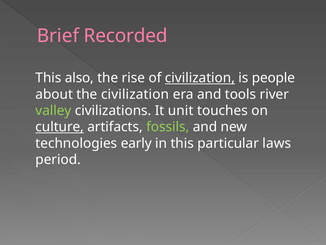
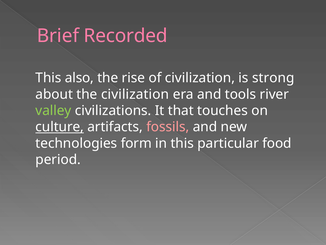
civilization underline: present -> none (200, 78)
people: people -> strong (273, 78)
unit: unit -> that (181, 110)
fossils colour: light green -> pink (168, 127)
early: early -> form (136, 143)
laws: laws -> food (277, 143)
